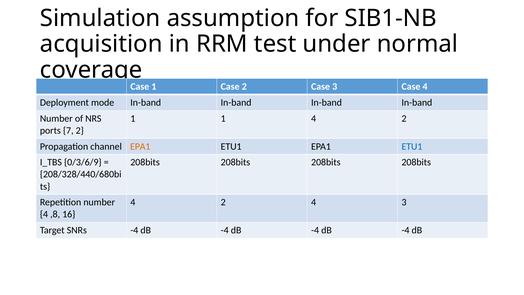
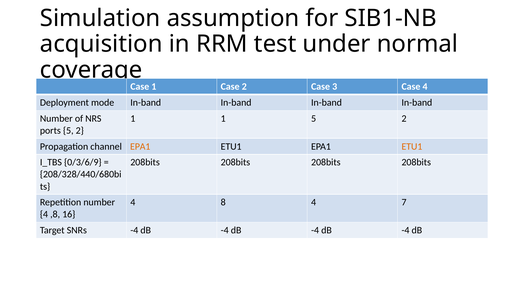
1 4: 4 -> 5 (314, 118)
ports 7: 7 -> 5 (68, 130)
ETU1 colour: blue -> orange (412, 146)
2: 2 -> 8 (223, 202)
4 3: 3 -> 7 (404, 202)
